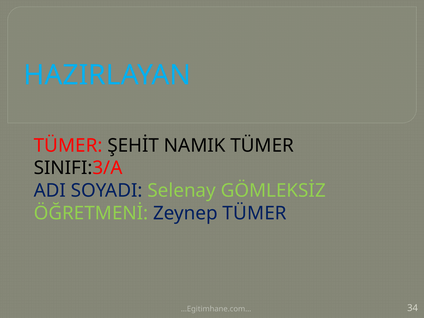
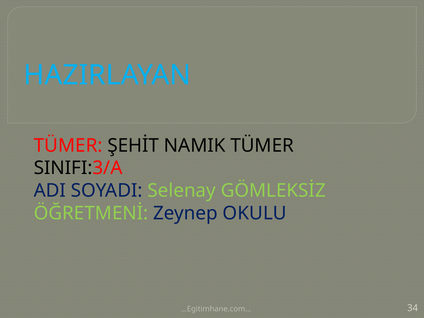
Zeynep TÜMER: TÜMER -> OKULU (255, 213)
